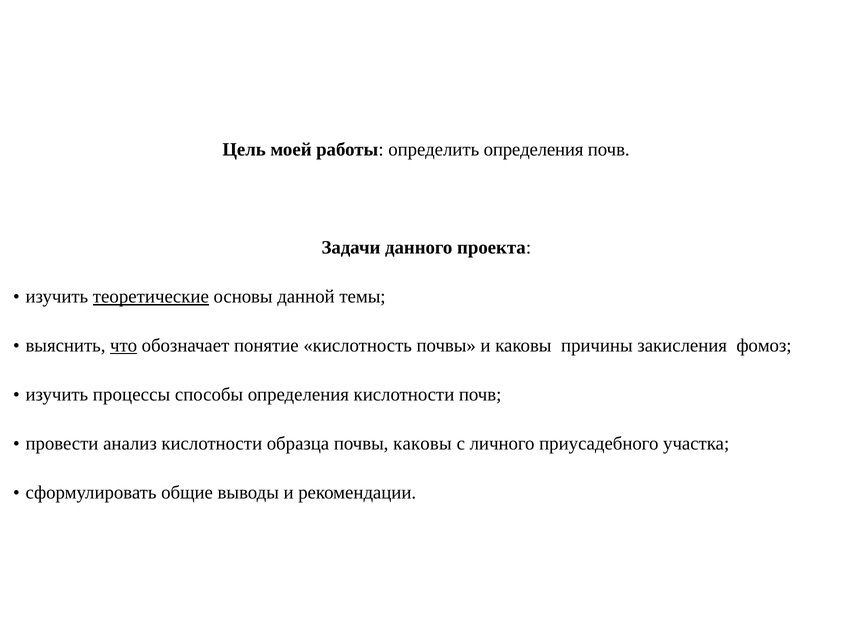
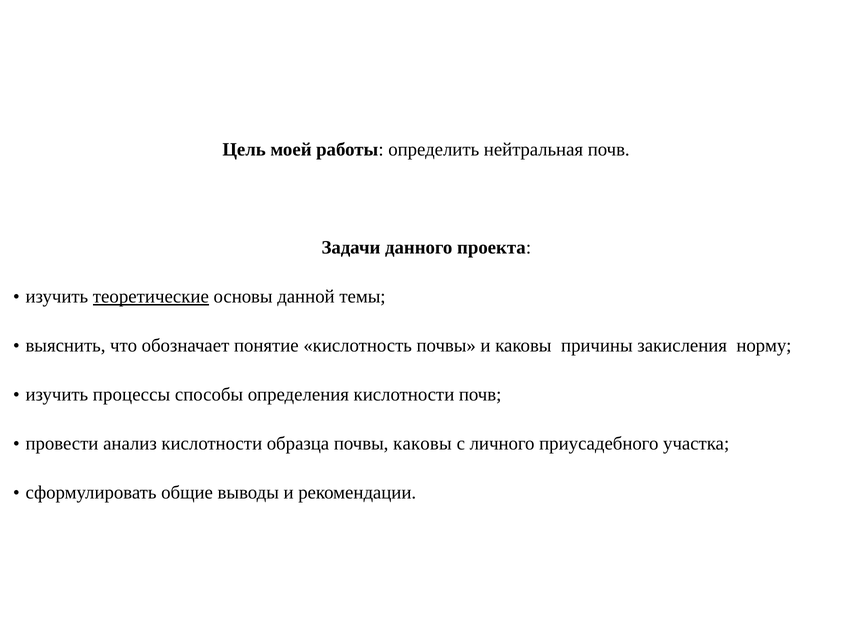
определить определения: определения -> нейтральная (533, 150)
что underline: present -> none (124, 346)
фомоз: фомоз -> норму (764, 346)
